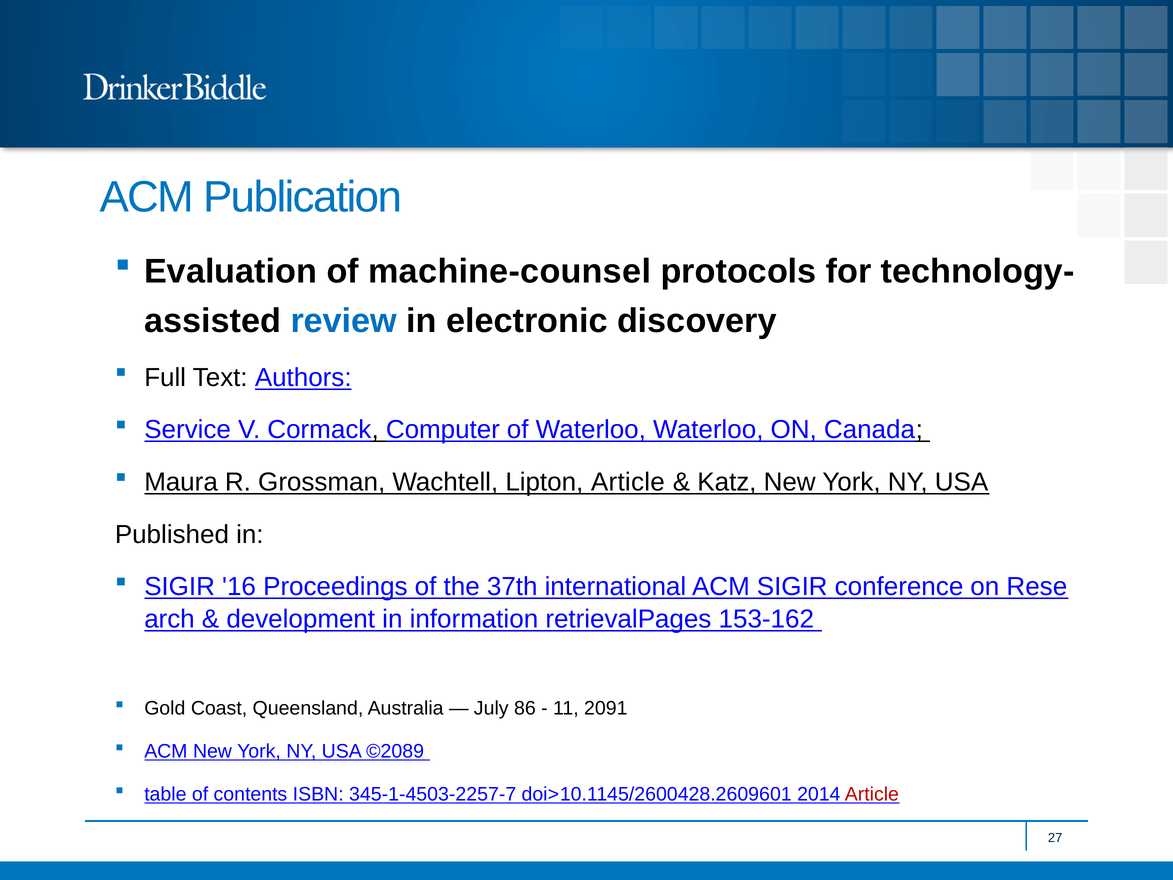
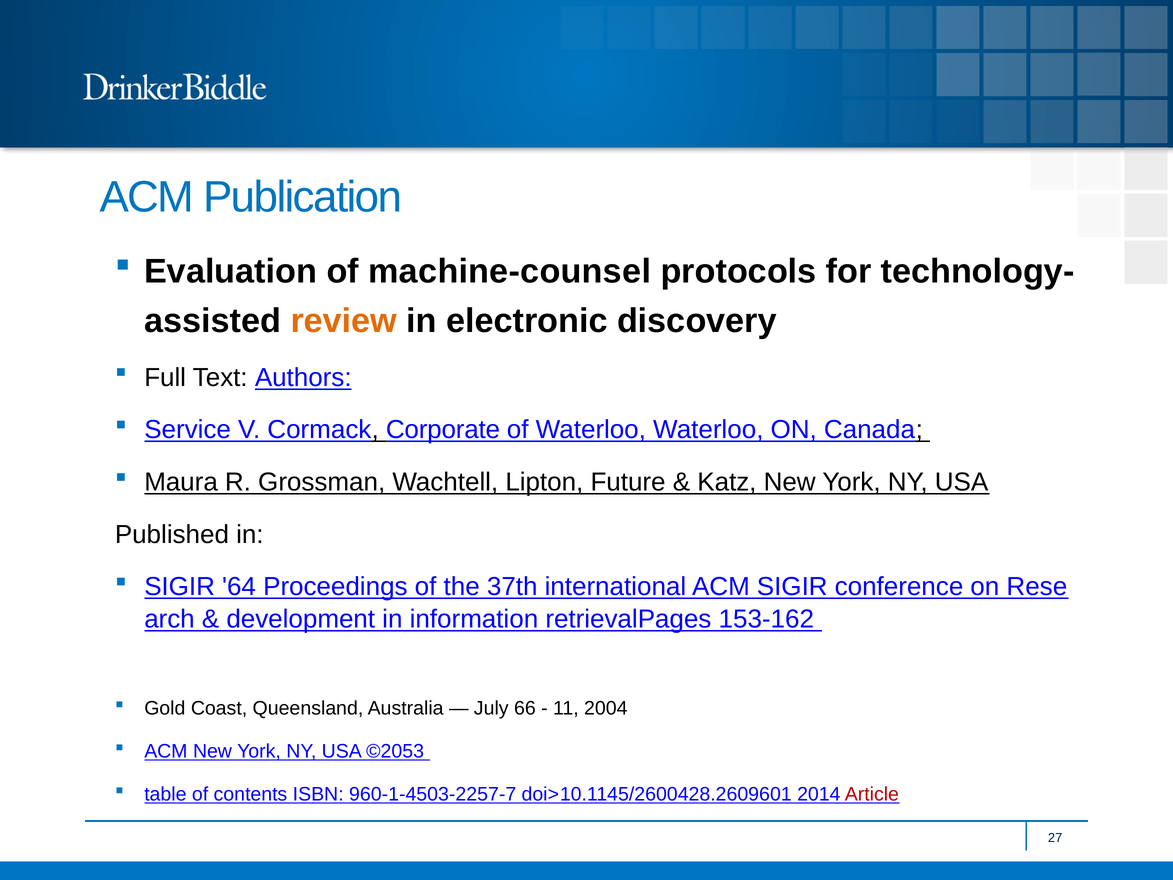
review colour: blue -> orange (344, 321)
Computer: Computer -> Corporate (443, 430)
Lipton Article: Article -> Future (628, 482)
16: 16 -> 64 (239, 587)
86: 86 -> 66 (525, 708)
2091: 2091 -> 2004 (606, 708)
©2089: ©2089 -> ©2053 (395, 751)
345-1-4503-2257-7: 345-1-4503-2257-7 -> 960-1-4503-2257-7 (433, 794)
